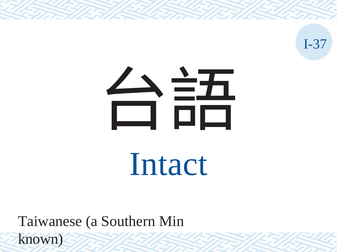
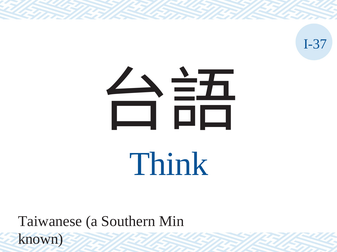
Intact: Intact -> Think (169, 164)
